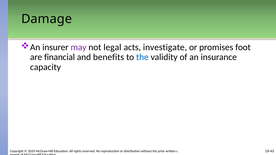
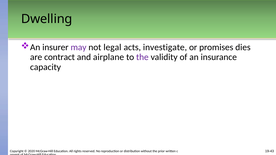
Damage: Damage -> Dwelling (47, 19)
foot: foot -> dies (243, 47)
financial: financial -> contract (60, 57)
benefits: benefits -> airplane (109, 57)
the colour: blue -> purple (142, 57)
